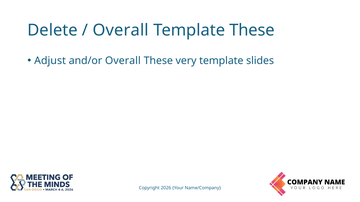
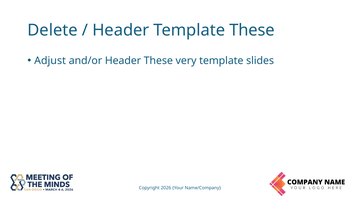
Overall: Overall -> Header (121, 30)
and/or Overall: Overall -> Header (123, 61)
